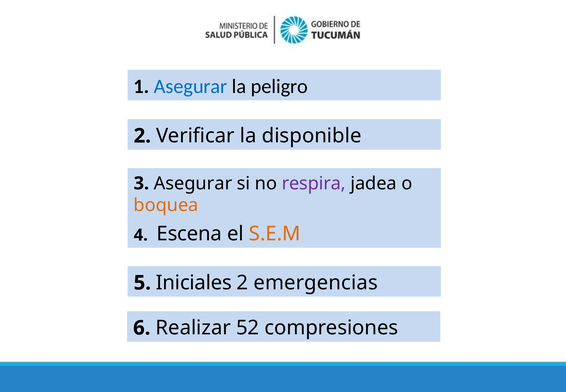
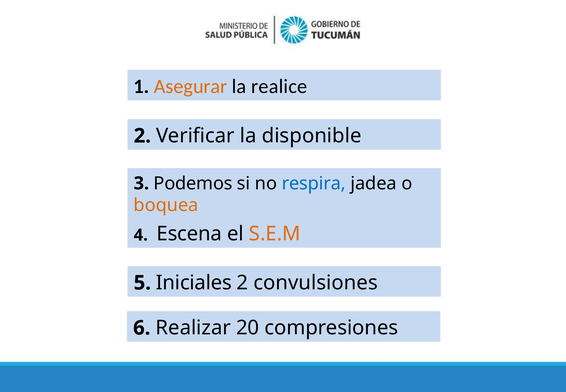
Asegurar colour: blue -> orange (191, 86)
peligro: peligro -> realice (279, 86)
3 Asegurar: Asegurar -> Podemos (193, 183)
respira colour: purple -> blue (314, 183)
emergencias: emergencias -> convulsiones (316, 283)
52: 52 -> 20 (248, 328)
